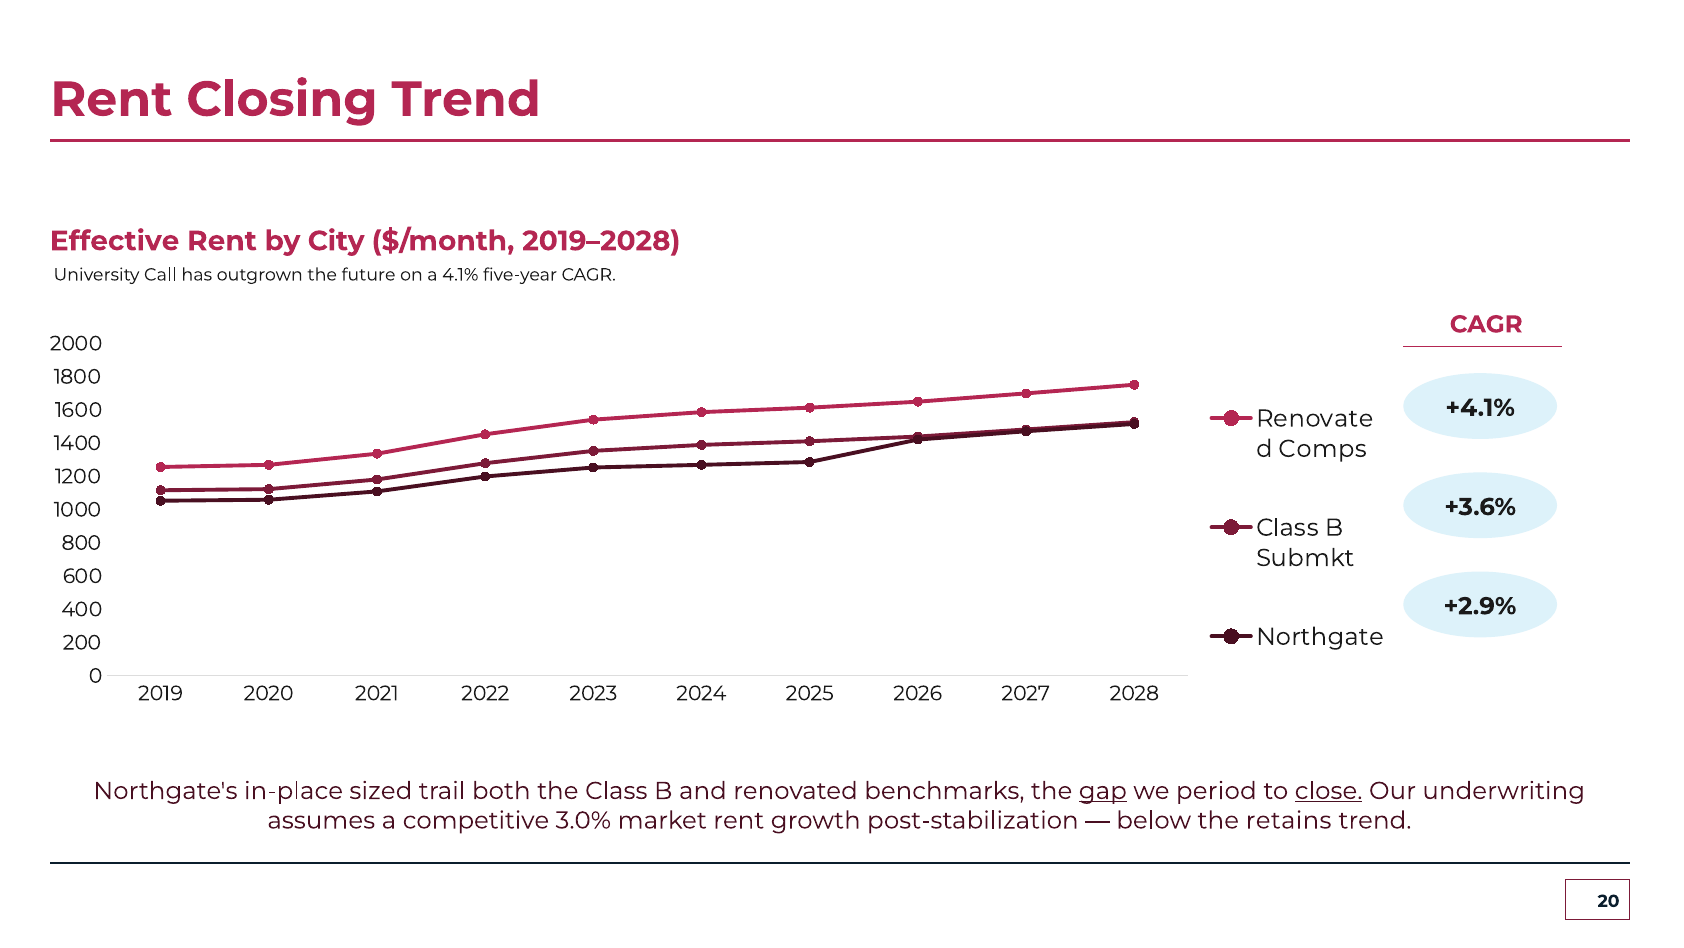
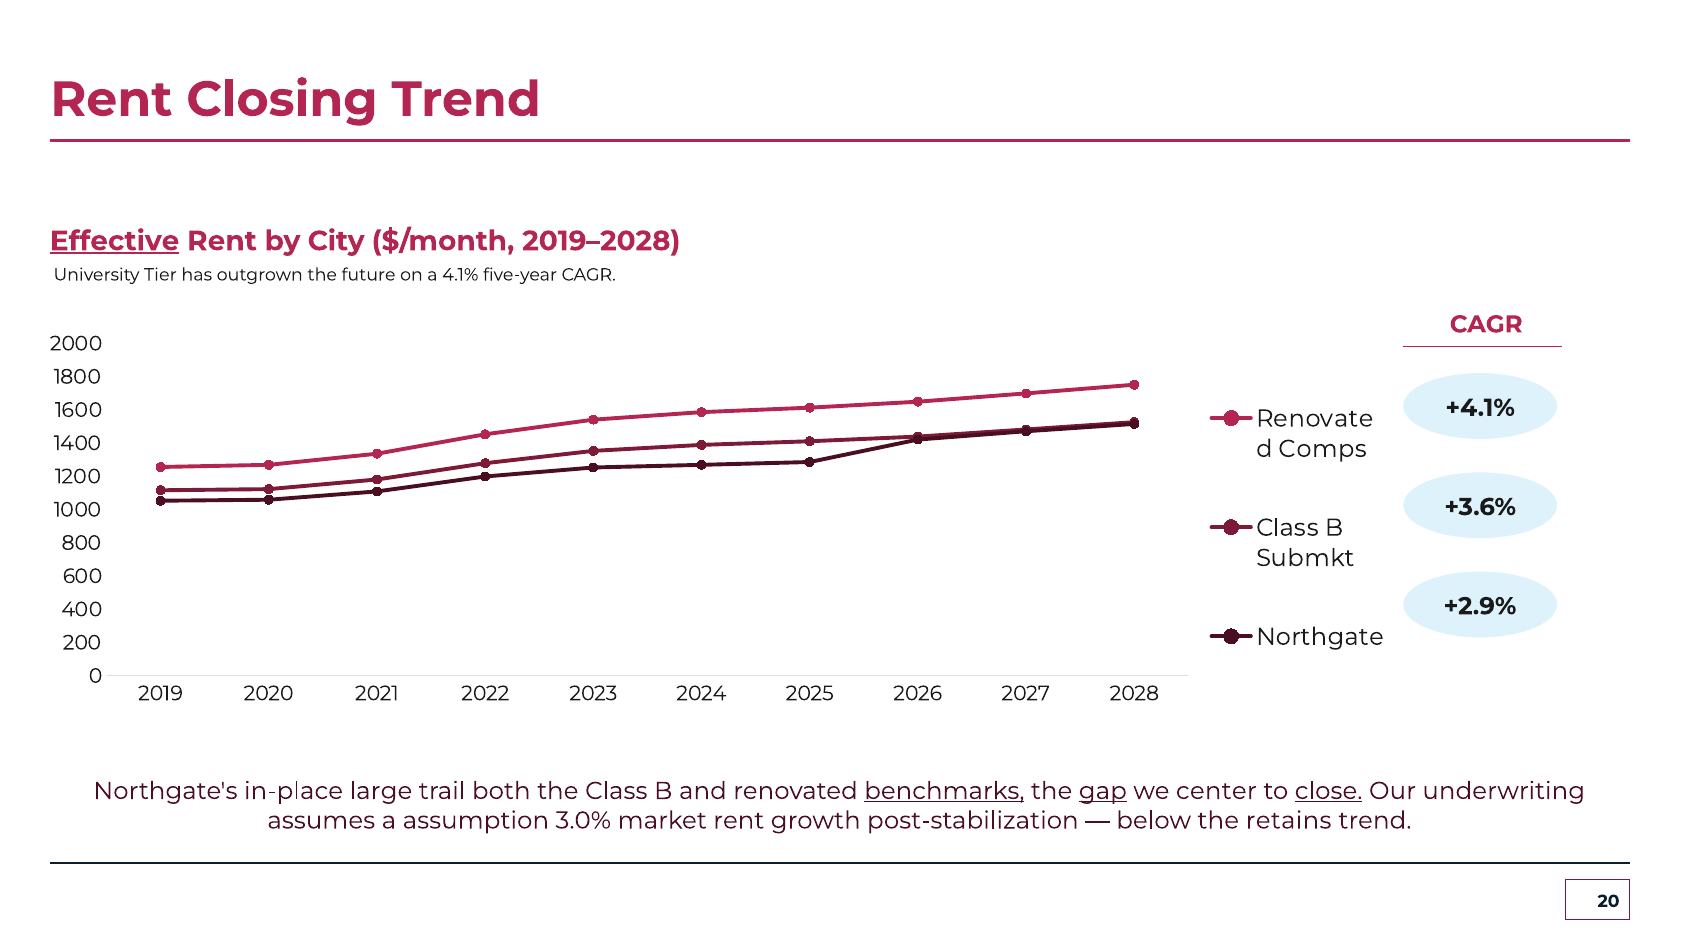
Effective underline: none -> present (115, 241)
Call: Call -> Tier (160, 275)
sized: sized -> large (381, 790)
benchmarks underline: none -> present (944, 790)
period: period -> center (1216, 790)
competitive: competitive -> assumption (476, 820)
